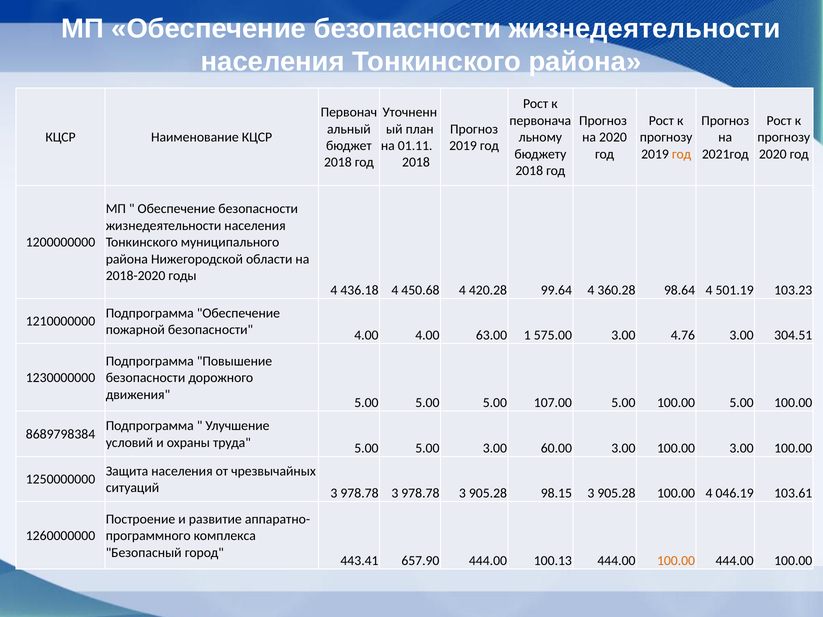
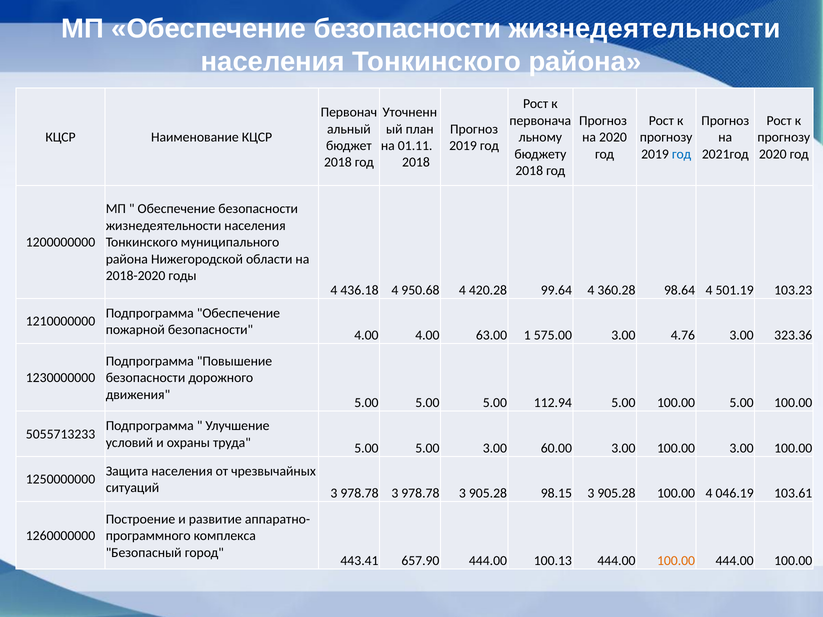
год colour: orange -> blue (682, 154)
450.68: 450.68 -> 950.68 (420, 290)
304.51: 304.51 -> 323.36 (793, 335)
107.00: 107.00 -> 112.94 (553, 403)
8689798384: 8689798384 -> 5055713233 (61, 434)
